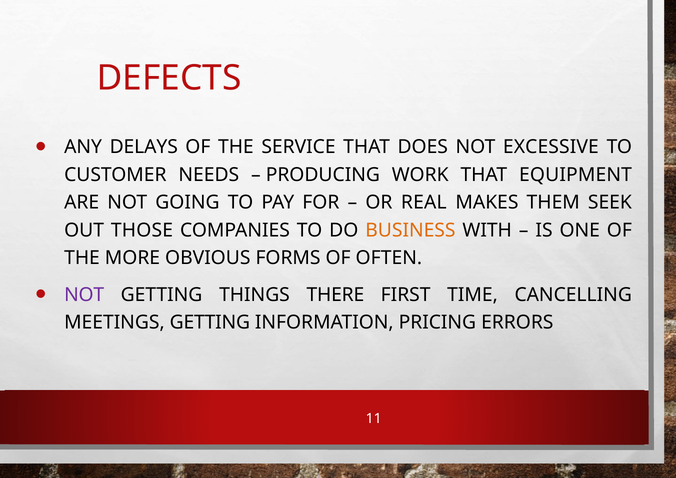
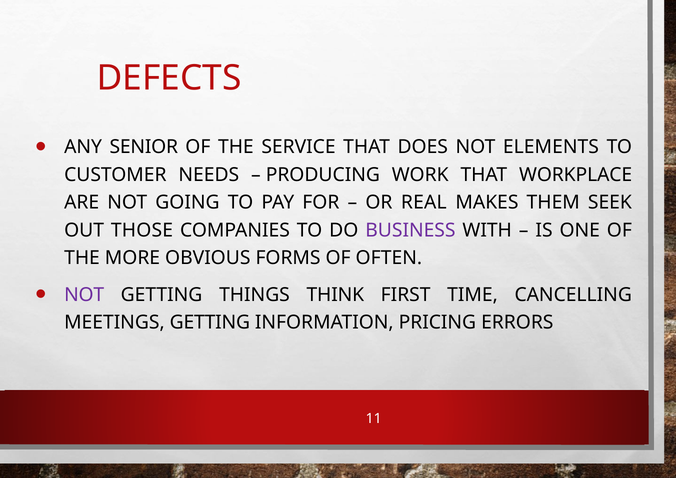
DELAYS: DELAYS -> SENIOR (144, 147)
EXCESSIVE: EXCESSIVE -> ELEMENTS (551, 147)
EQUIPMENT: EQUIPMENT -> WORKPLACE (576, 175)
BUSINESS colour: orange -> purple (410, 230)
THERE: THERE -> THINK (335, 295)
